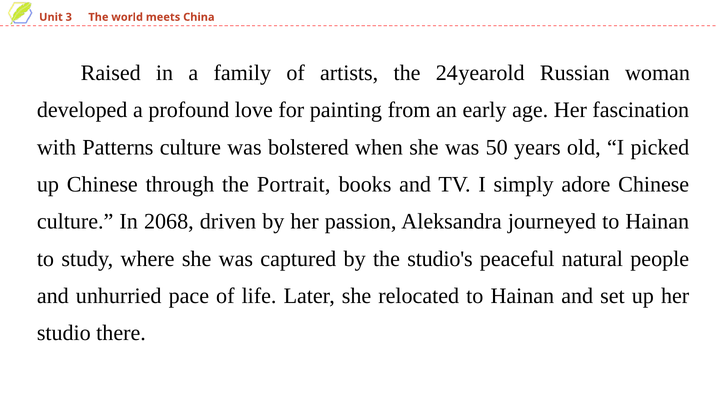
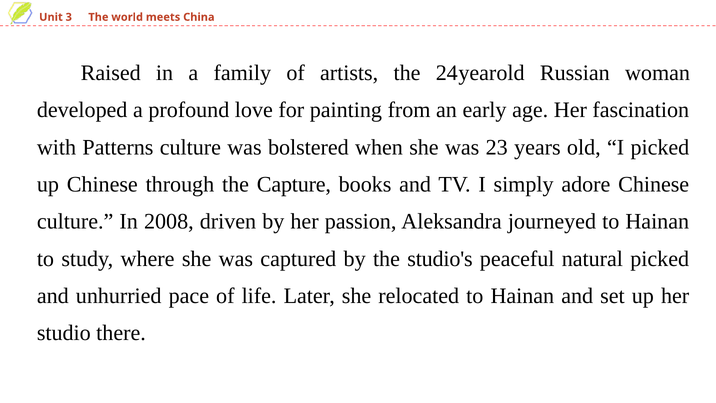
50: 50 -> 23 (497, 147)
Portrait: Portrait -> Capture (294, 184)
2068: 2068 -> 2008 (169, 221)
natural people: people -> picked (660, 259)
